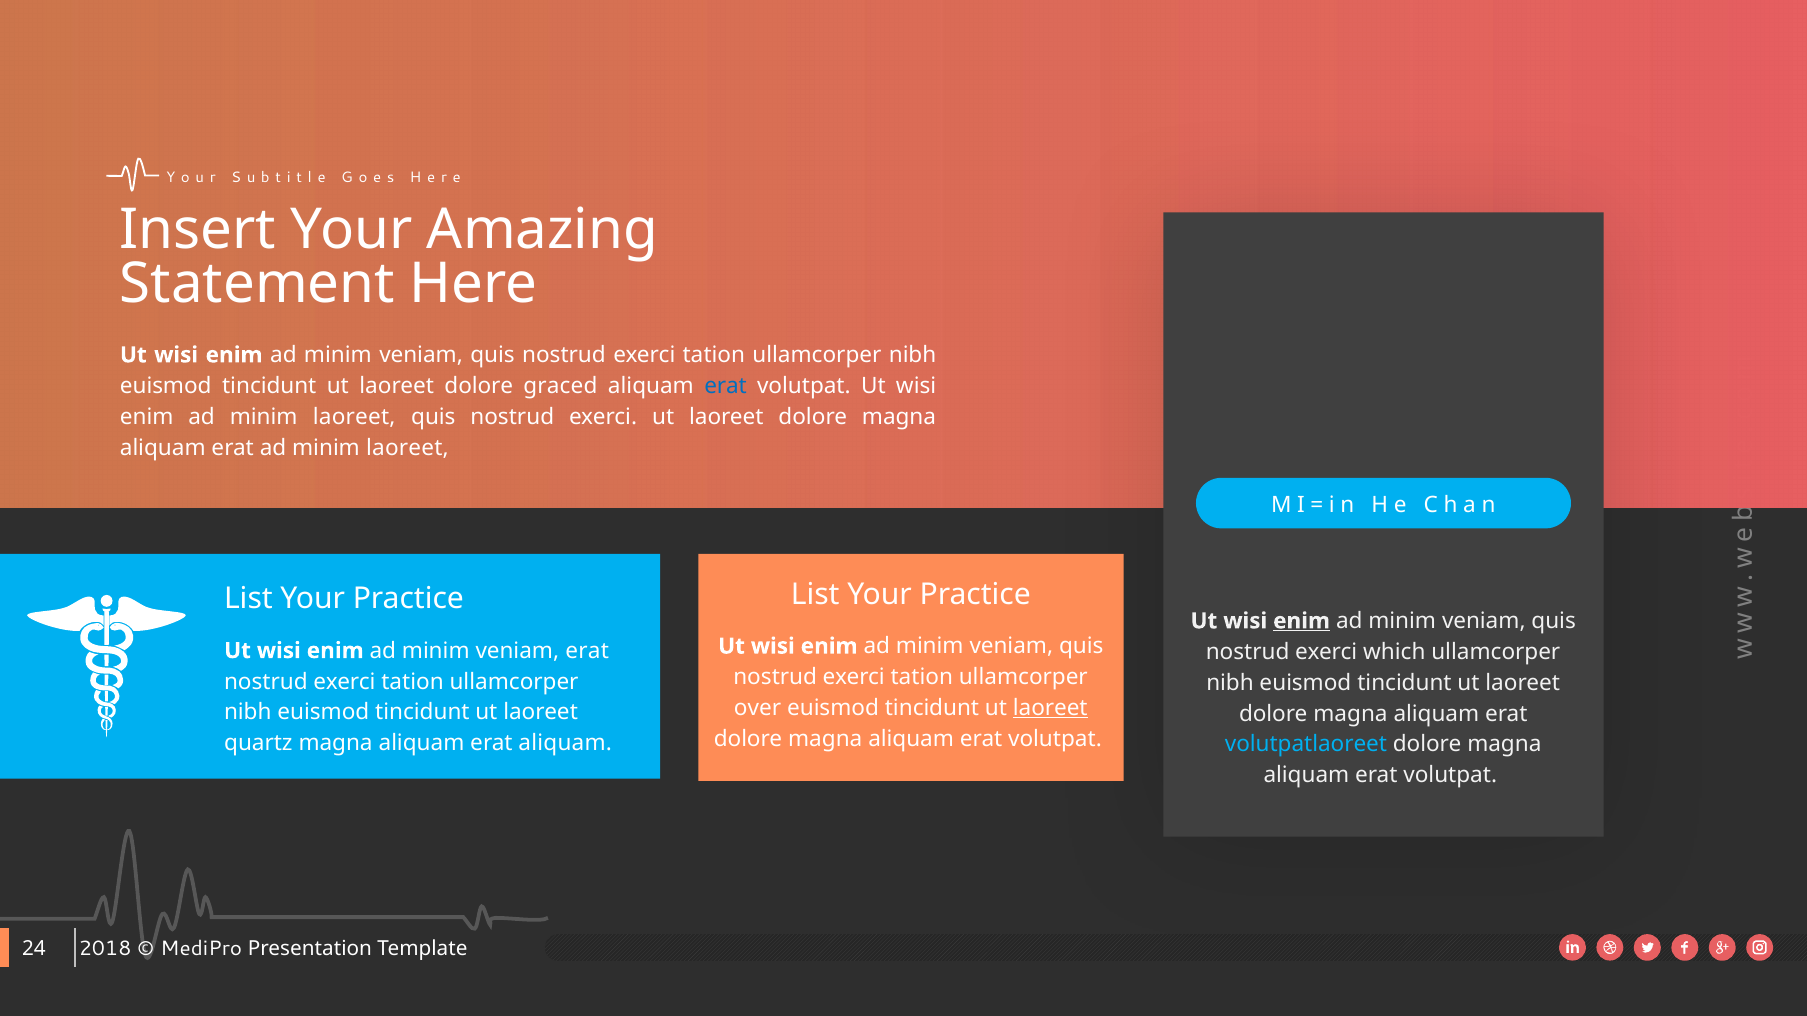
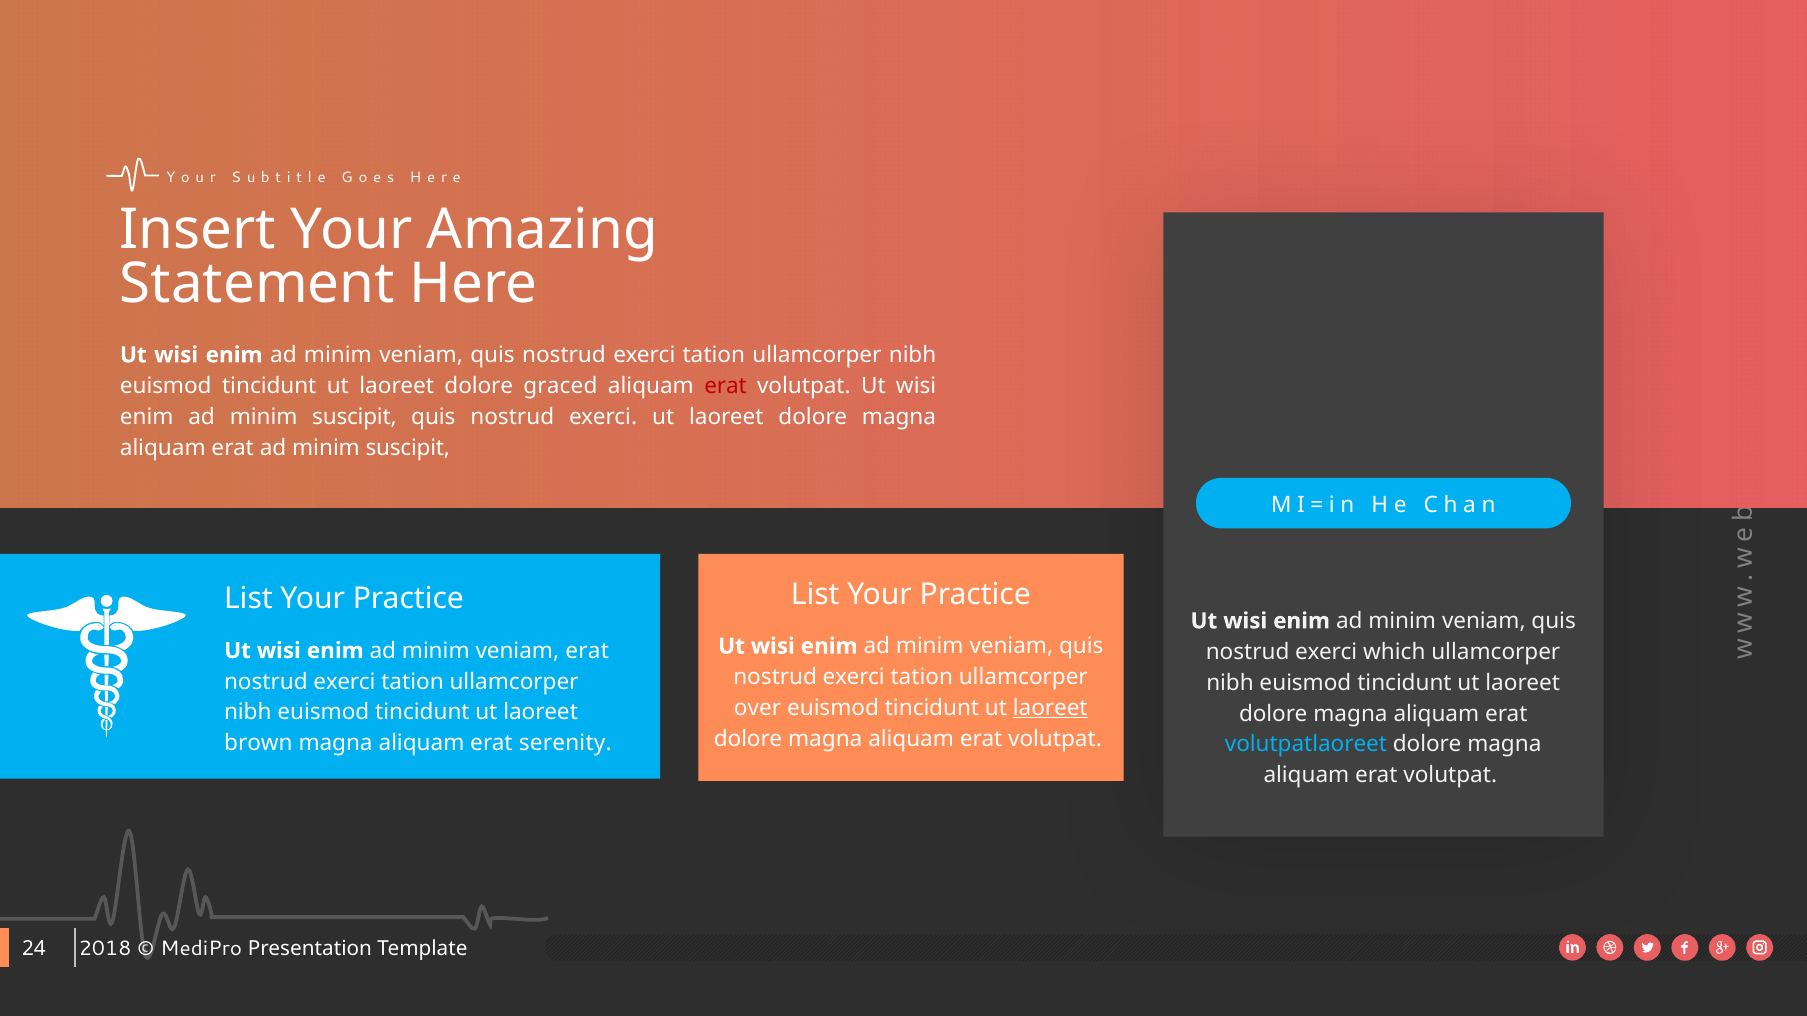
erat colour: blue -> red (726, 386)
enim ad minim laoreet: laoreet -> suscipit (354, 417)
erat ad minim laoreet: laoreet -> suscipit (408, 448)
enim underline: present -> none (1302, 621)
quartz: quartz -> brown (258, 744)
erat aliquam: aliquam -> serenity (565, 744)
